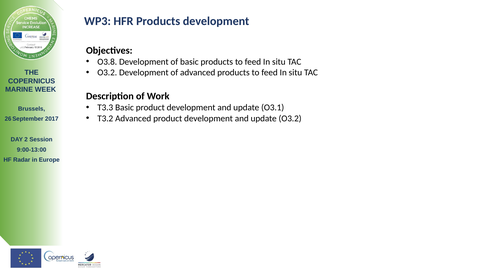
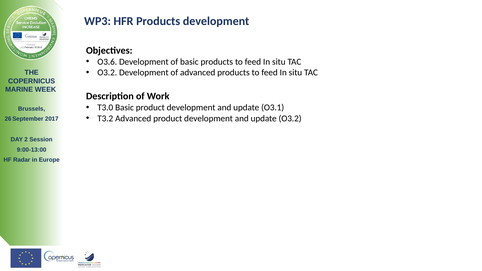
O3.8: O3.8 -> O3.6 (107, 62)
T3.3: T3.3 -> T3.0 (105, 108)
